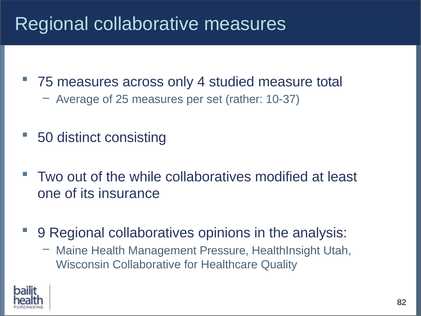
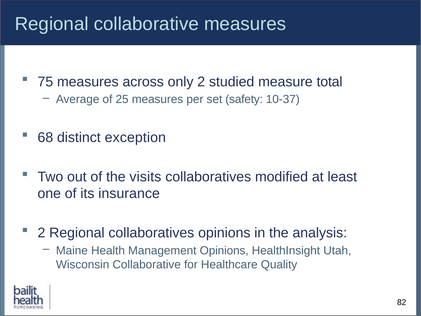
only 4: 4 -> 2 (201, 82)
rather: rather -> safety (244, 99)
50: 50 -> 68 (45, 137)
consisting: consisting -> exception (135, 137)
while: while -> visits (145, 177)
9: 9 -> 2 (41, 233)
Management Pressure: Pressure -> Opinions (224, 250)
